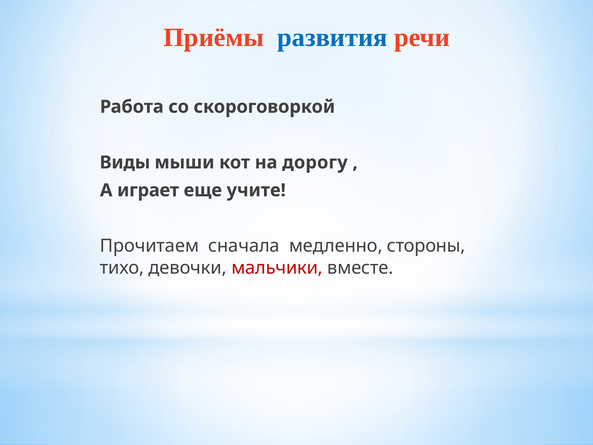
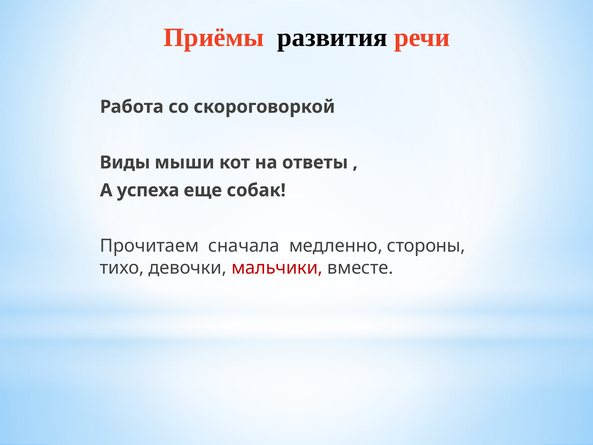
развития colour: blue -> black (332, 38)
дорогу: дорогу -> ответы (315, 162)
играет: играет -> успеха (148, 190)
учите: учите -> собак (256, 190)
